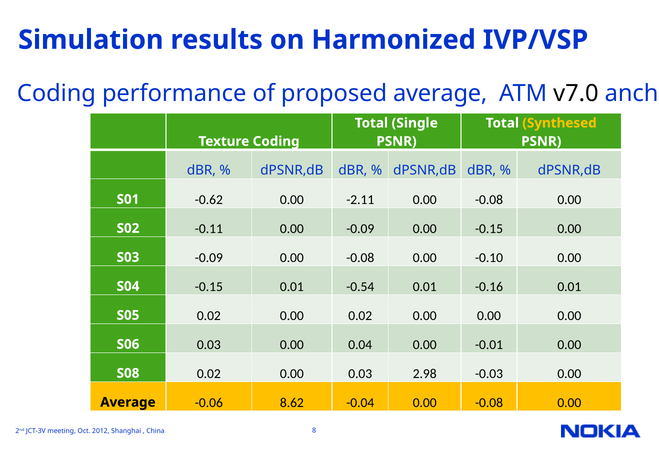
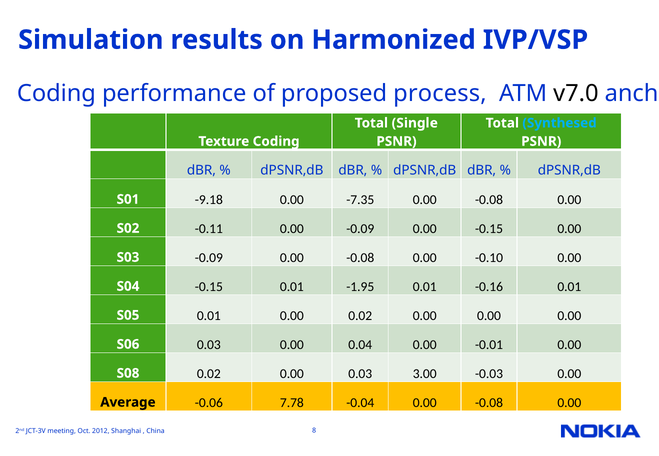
proposed average: average -> process (440, 94)
Synthesed colour: yellow -> light blue (560, 123)
-0.62: -0.62 -> -9.18 (209, 200)
-2.11: -2.11 -> -7.35 (360, 200)
-0.54: -0.54 -> -1.95 (360, 287)
0.02: 0.02 -> 0.01 (209, 316)
2.98: 2.98 -> 3.00 (425, 374)
8.62: 8.62 -> 7.78 (292, 403)
